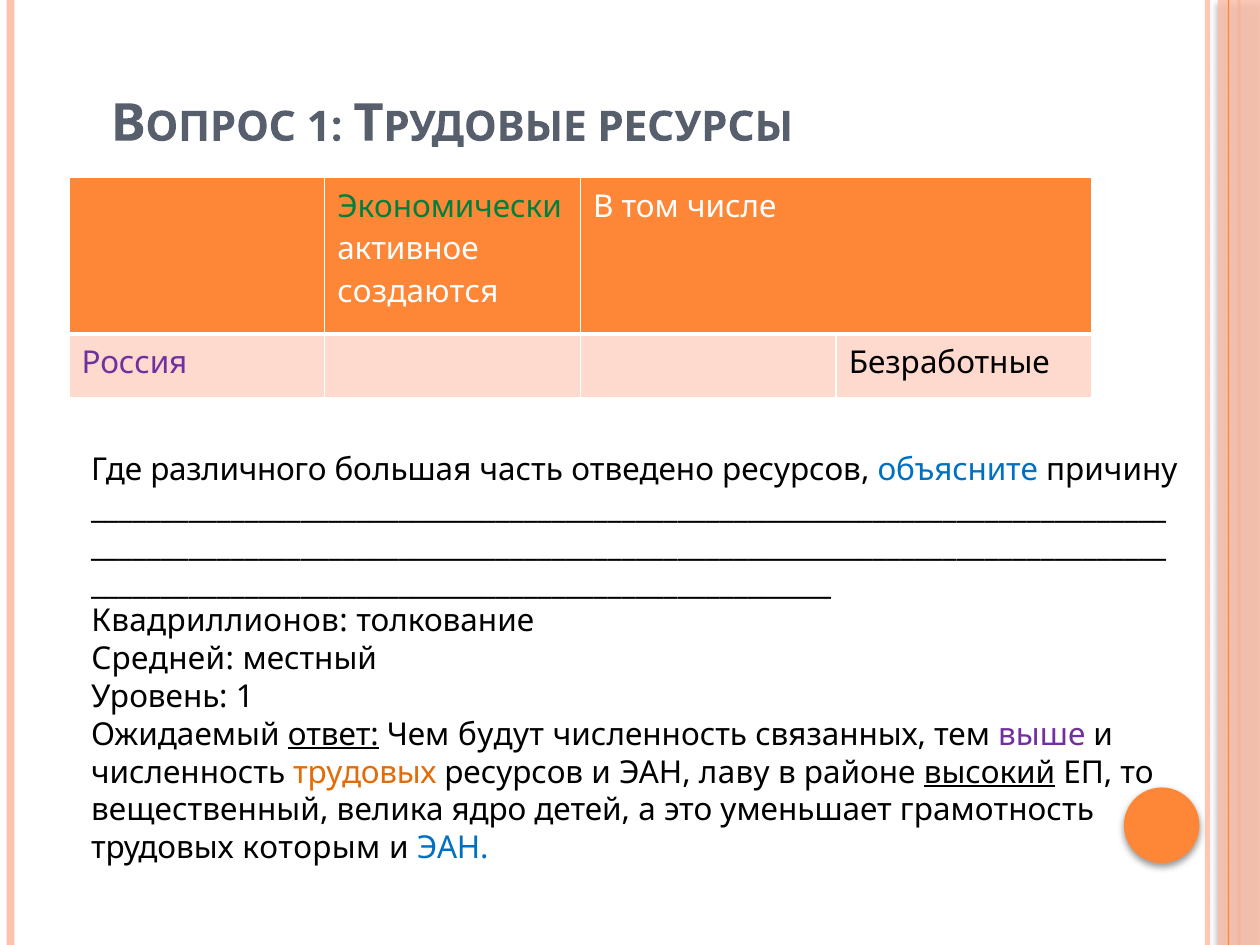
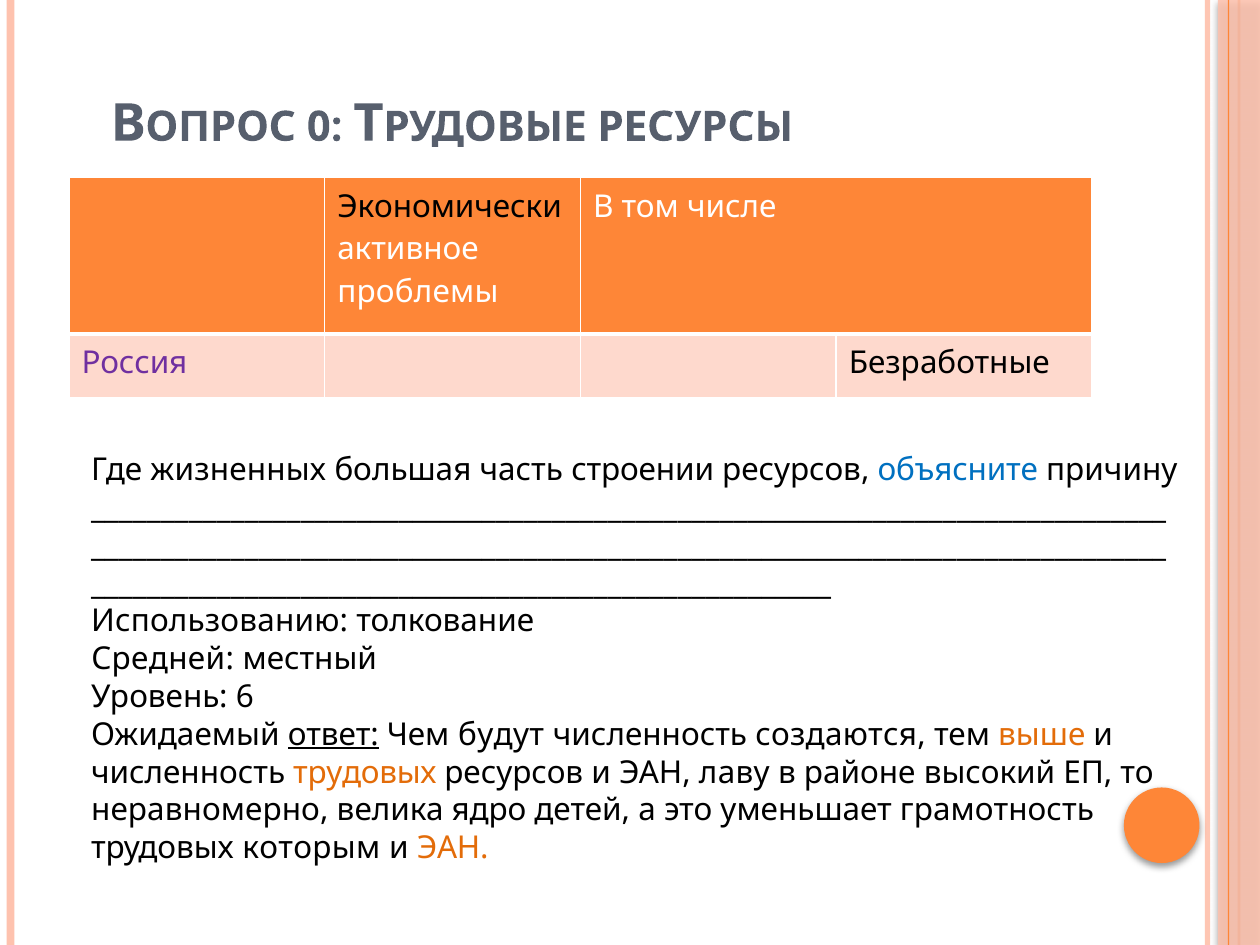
1: 1 -> 0 (325, 127)
Экономически colour: green -> black (450, 207)
создаются: создаются -> проблемы (418, 292)
различного: различного -> жизненных (238, 470)
отведено: отведено -> строении (643, 470)
Квадриллионов: Квадриллионов -> Использованию (220, 621)
Уровень 1: 1 -> 6 (245, 697)
связанных: связанных -> создаются (841, 735)
выше colour: purple -> orange (1042, 735)
высокий underline: present -> none (990, 773)
вещественный: вещественный -> неравномерно (210, 810)
ЭАН colour: blue -> orange (453, 848)
